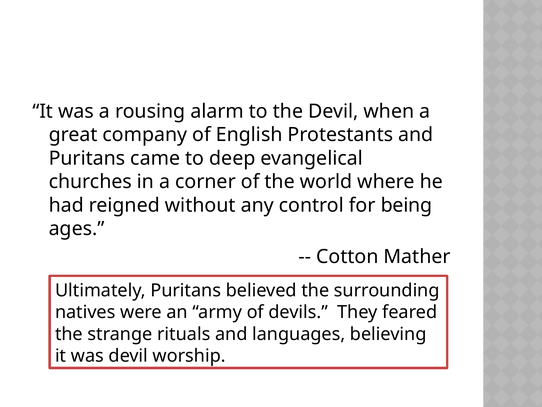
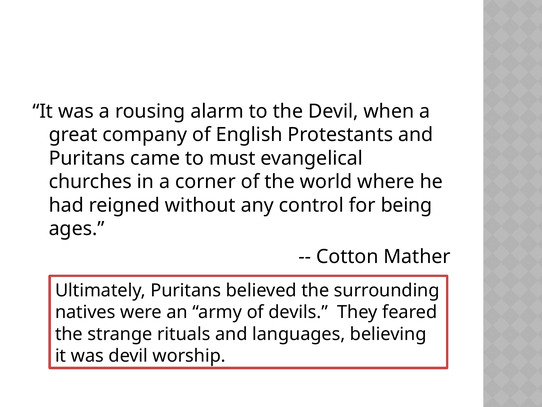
deep: deep -> must (232, 158)
